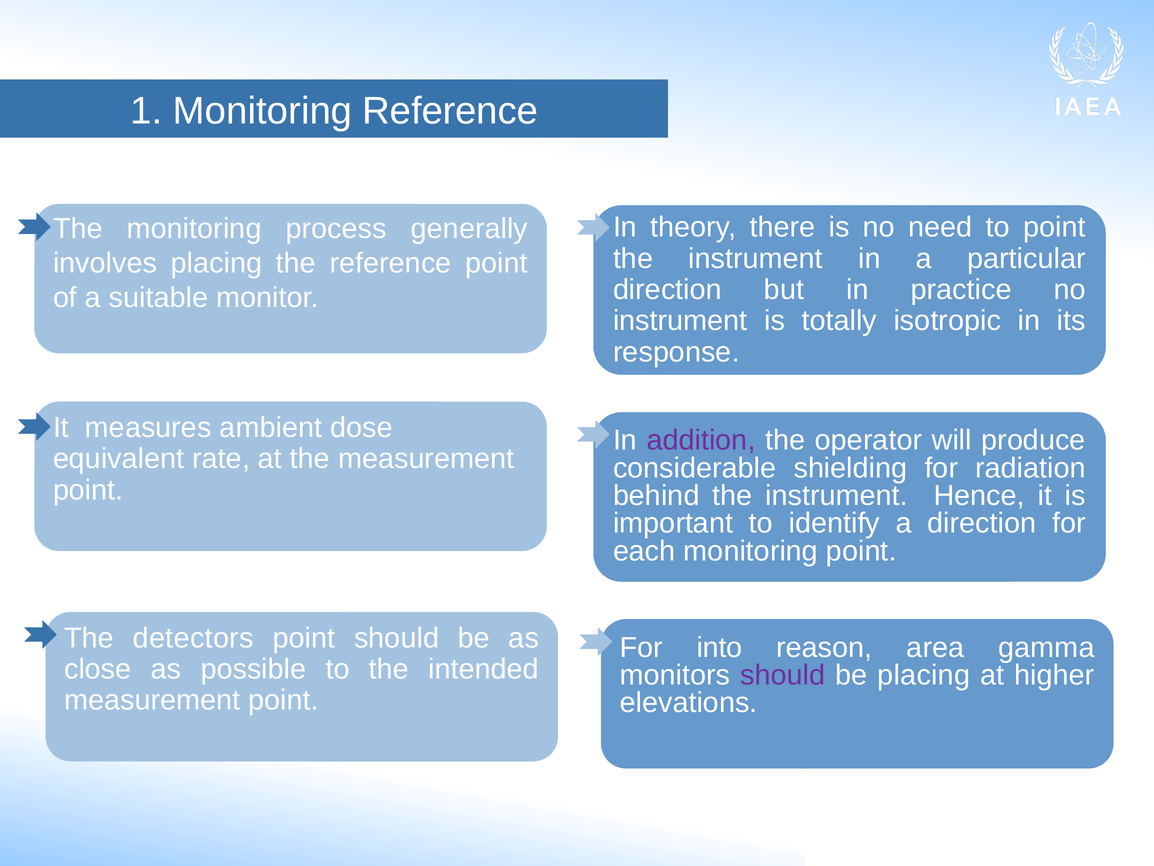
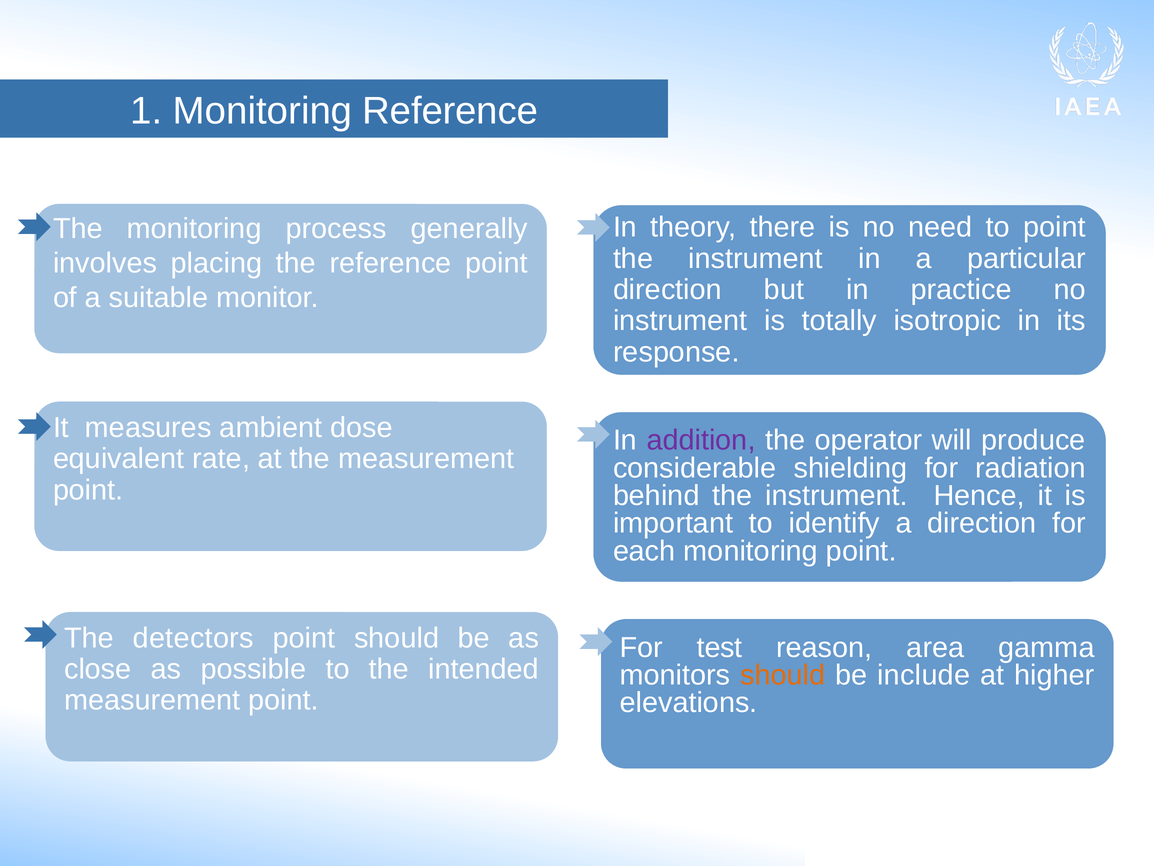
into: into -> test (720, 647)
should colour: purple -> orange (783, 675)
be placing: placing -> include (924, 675)
